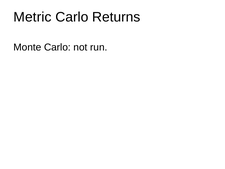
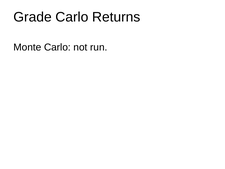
Metric: Metric -> Grade (33, 17)
